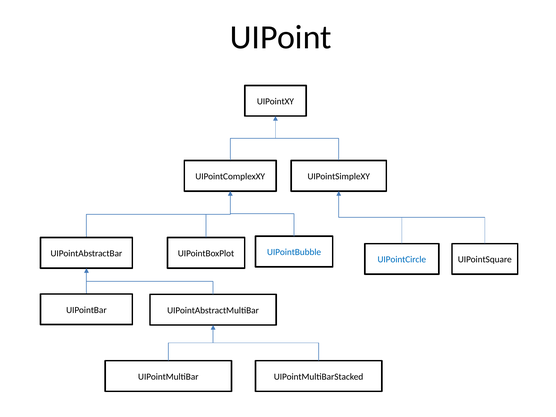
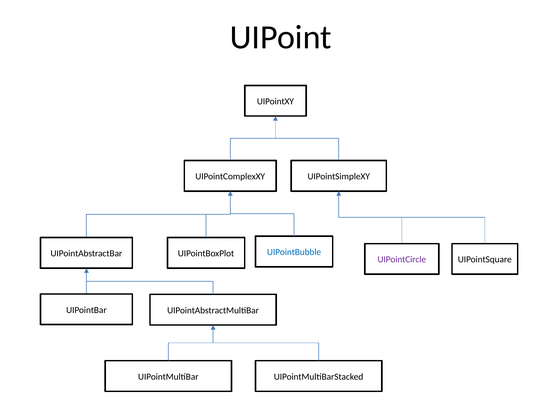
UIPointCircle colour: blue -> purple (402, 260)
